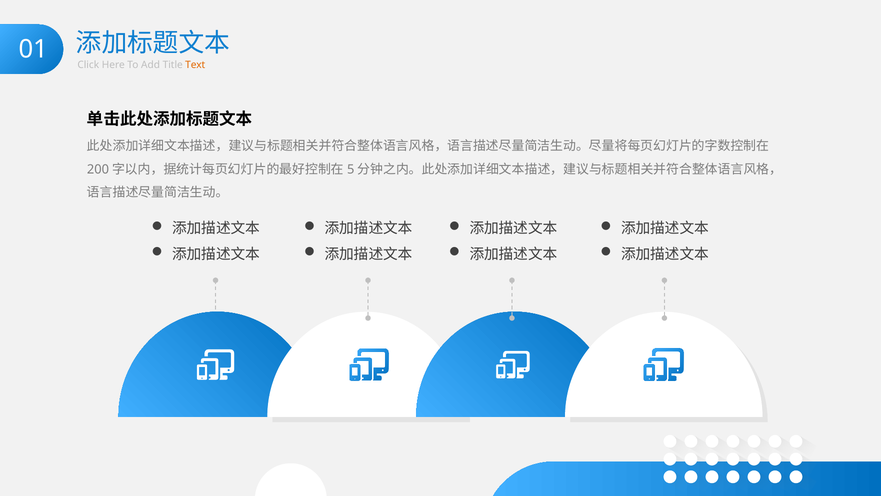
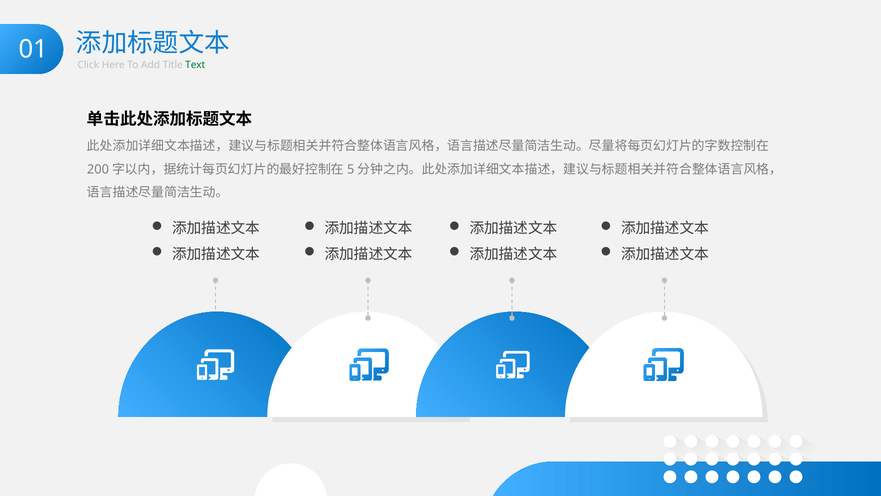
Text colour: orange -> green (195, 65)
